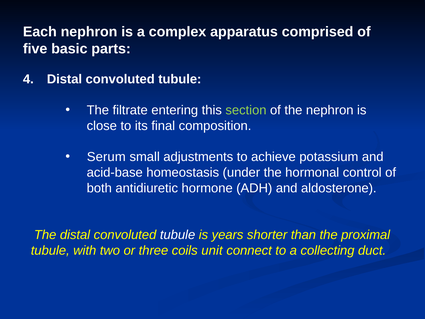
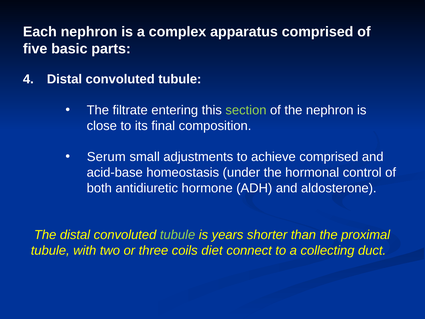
achieve potassium: potassium -> comprised (329, 157)
tubule colour: white -> light green (178, 235)
unit: unit -> diet (212, 250)
